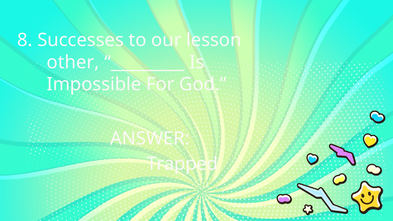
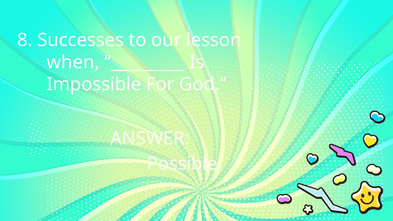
other: other -> when (73, 62)
Trapped: Trapped -> Possible (182, 164)
